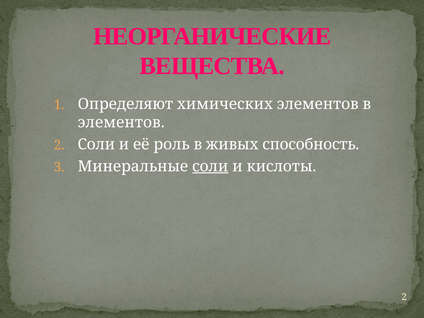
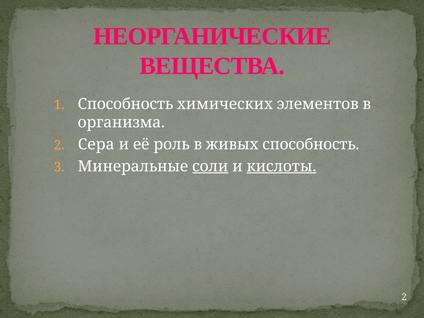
Определяют: Определяют -> Способность (125, 104)
элементов: элементов -> организма (121, 123)
2 Соли: Соли -> Сера (96, 144)
кислоты underline: none -> present (281, 166)
